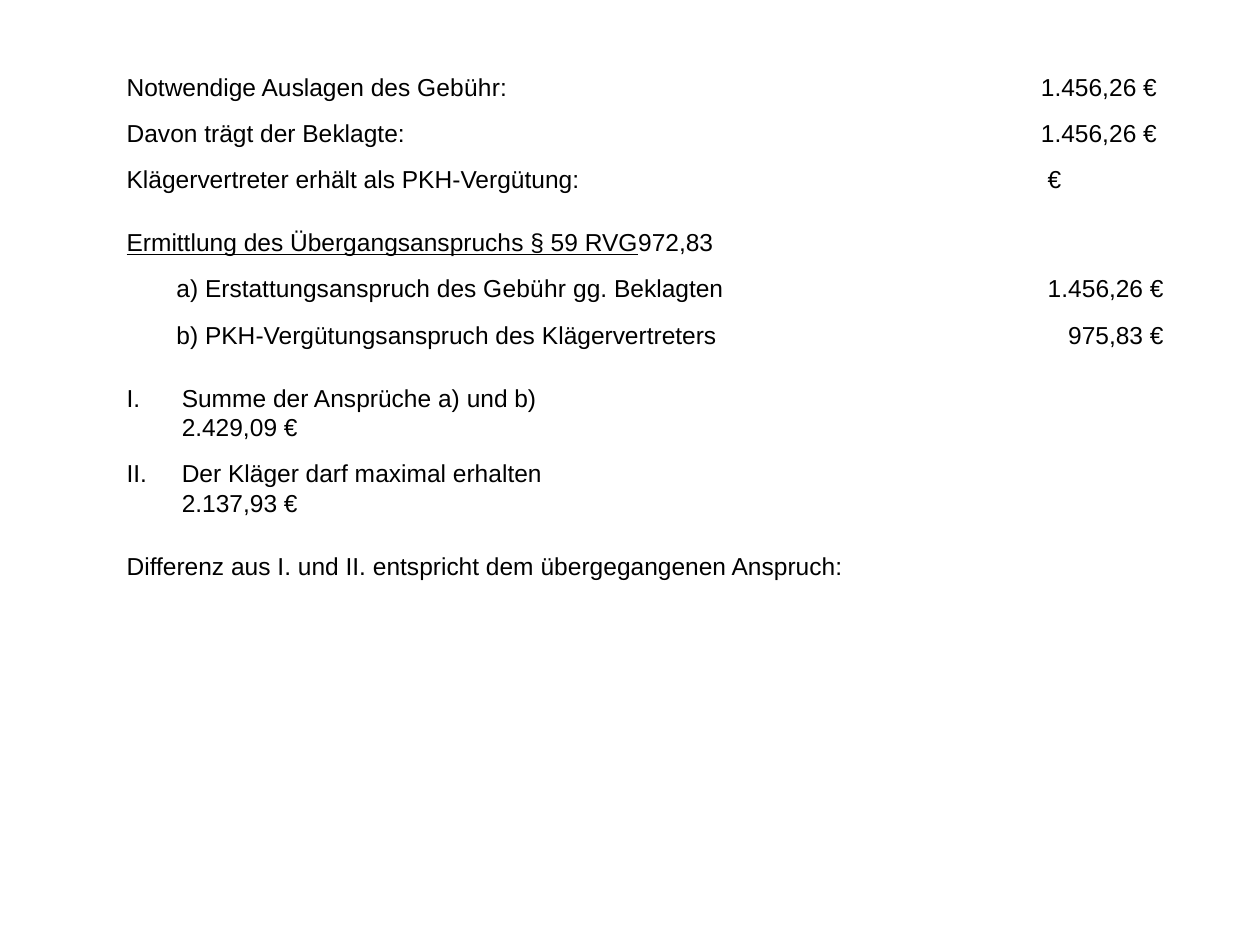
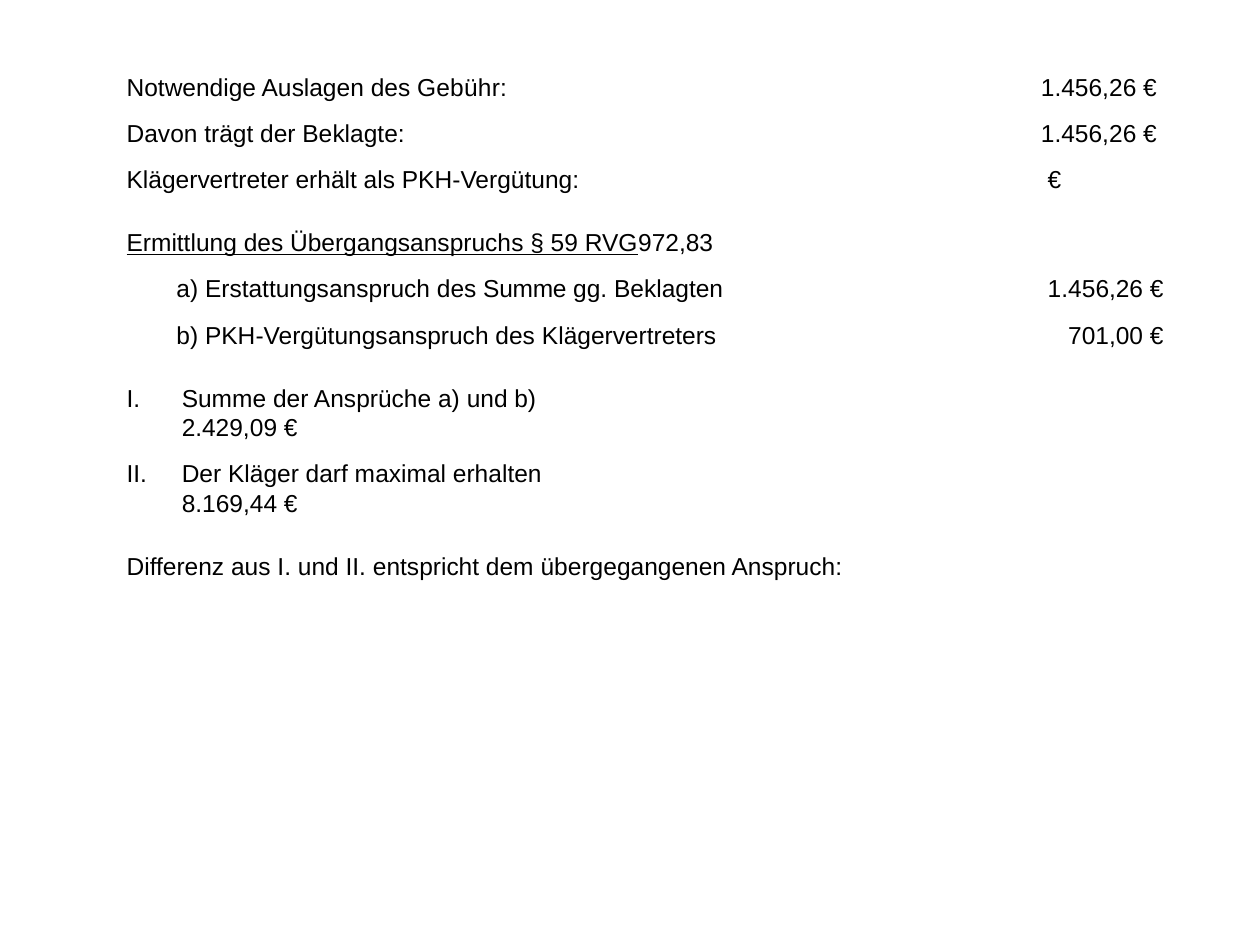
Erstattungsanspruch des Gebühr: Gebühr -> Summe (525, 290)
975,83: 975,83 -> 701,00 (1106, 336)
2.137,93: 2.137,93 -> 8.169,44 (229, 504)
